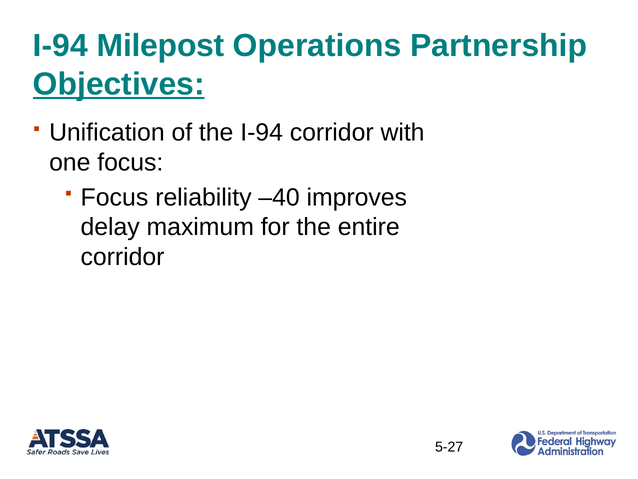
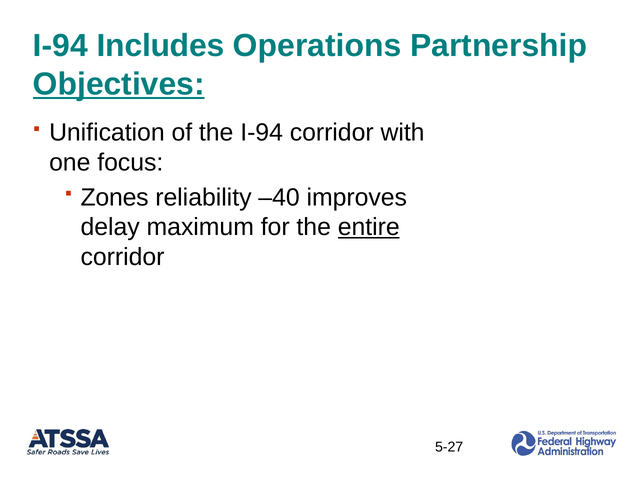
Milepost: Milepost -> Includes (161, 46)
Focus: Focus -> Zones (115, 197)
entire underline: none -> present (369, 227)
